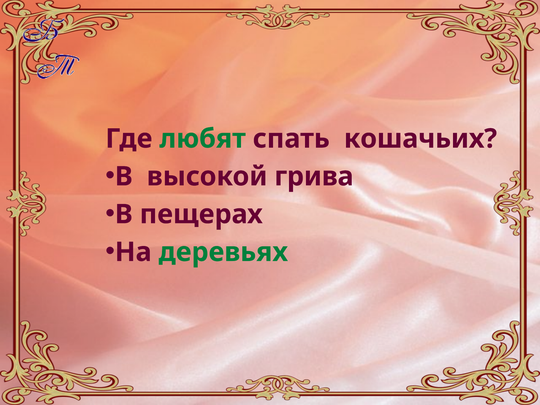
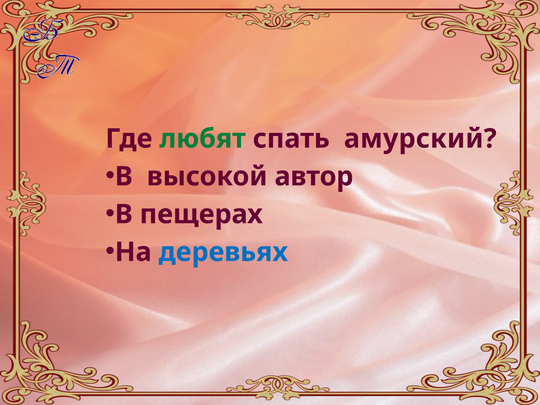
кошачьих: кошачьих -> амурский (420, 139)
грива: грива -> автор (314, 176)
деревьях colour: green -> blue (223, 252)
